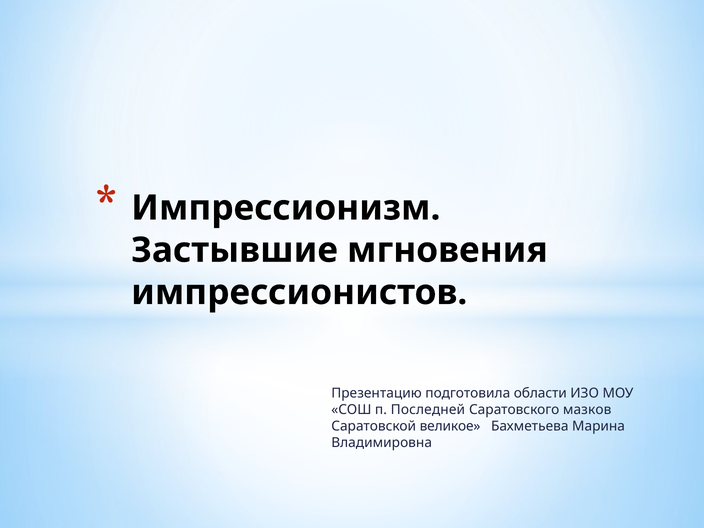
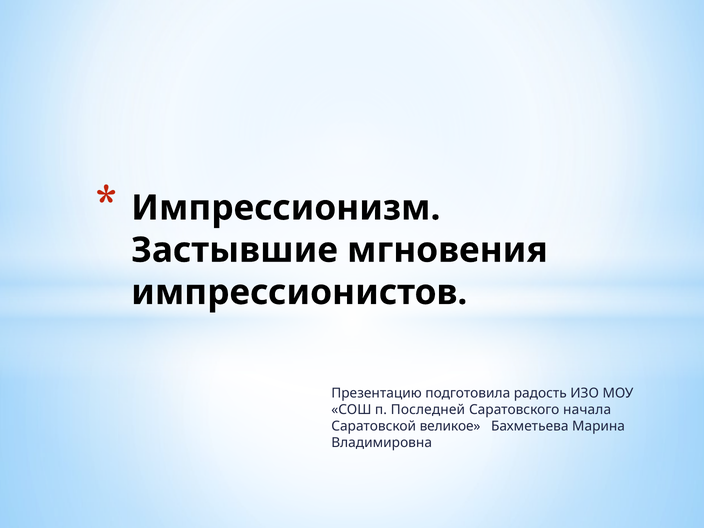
области: области -> радость (540, 393)
мазков: мазков -> начала (587, 410)
